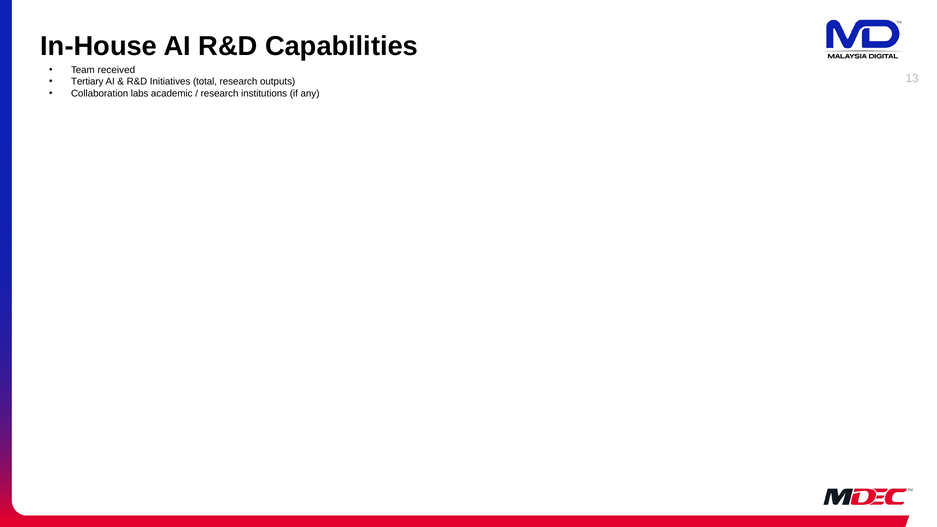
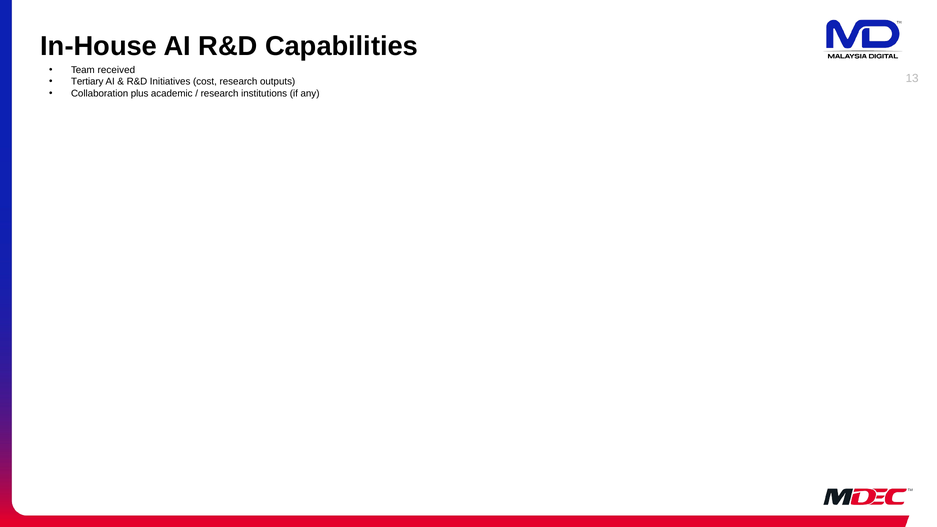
total: total -> cost (205, 82)
labs: labs -> plus (140, 93)
